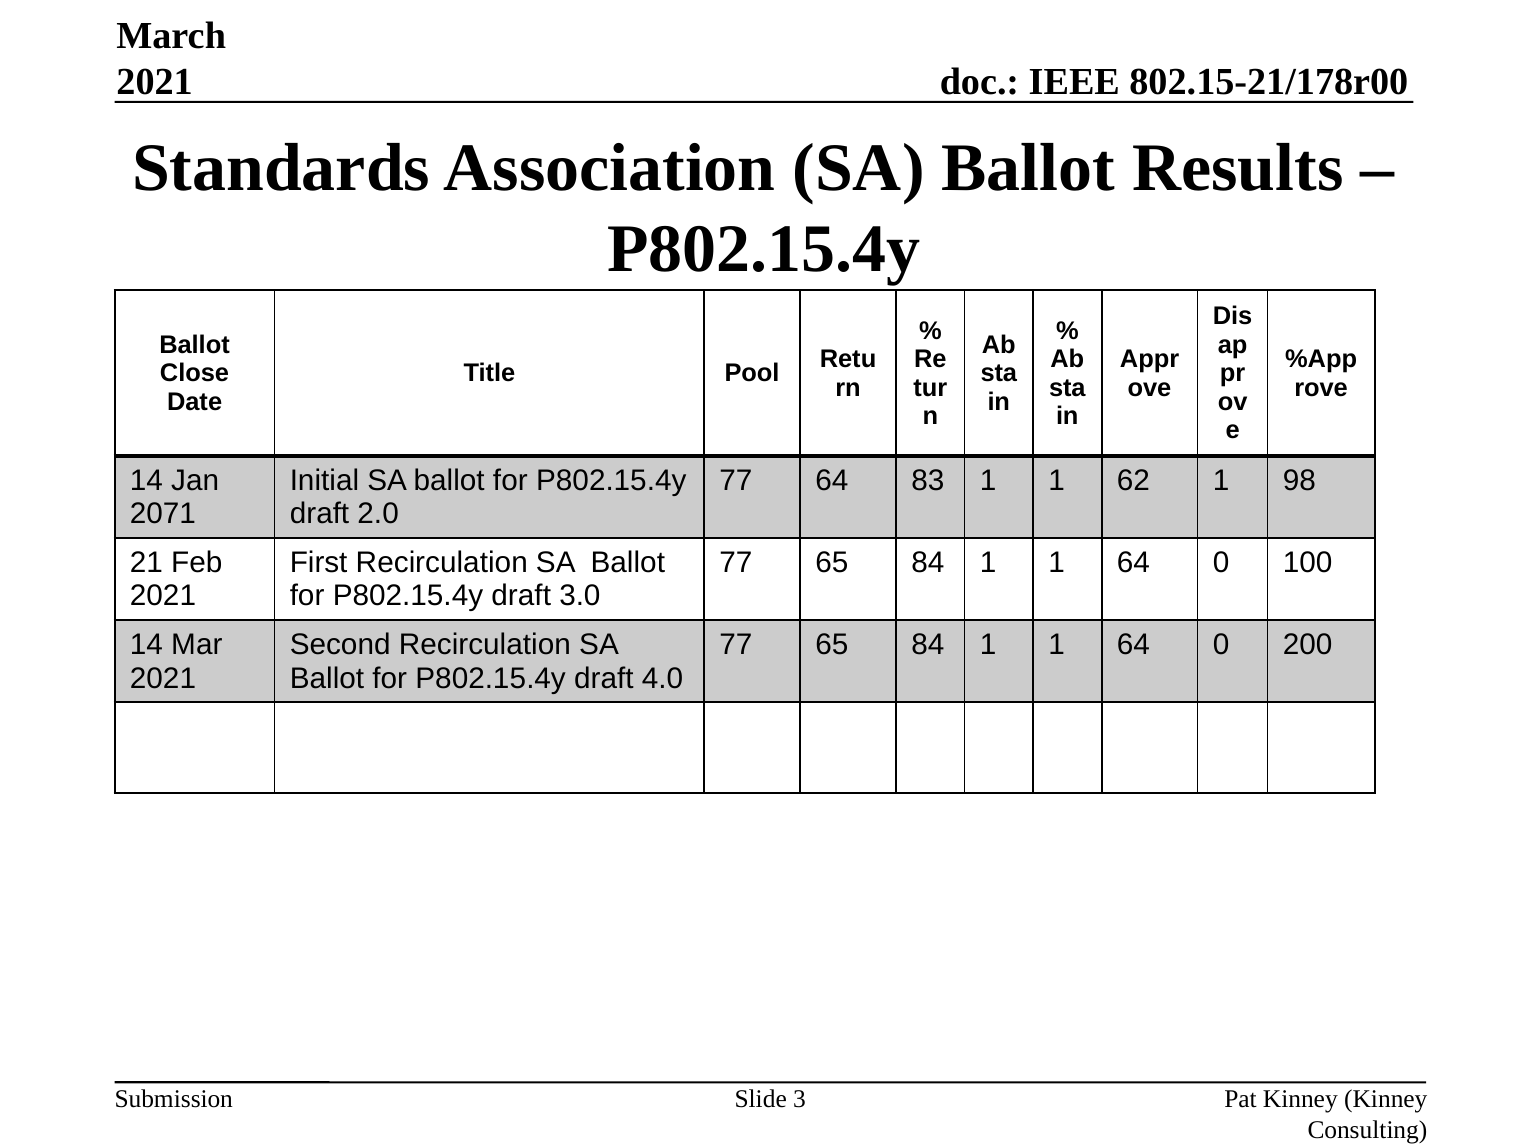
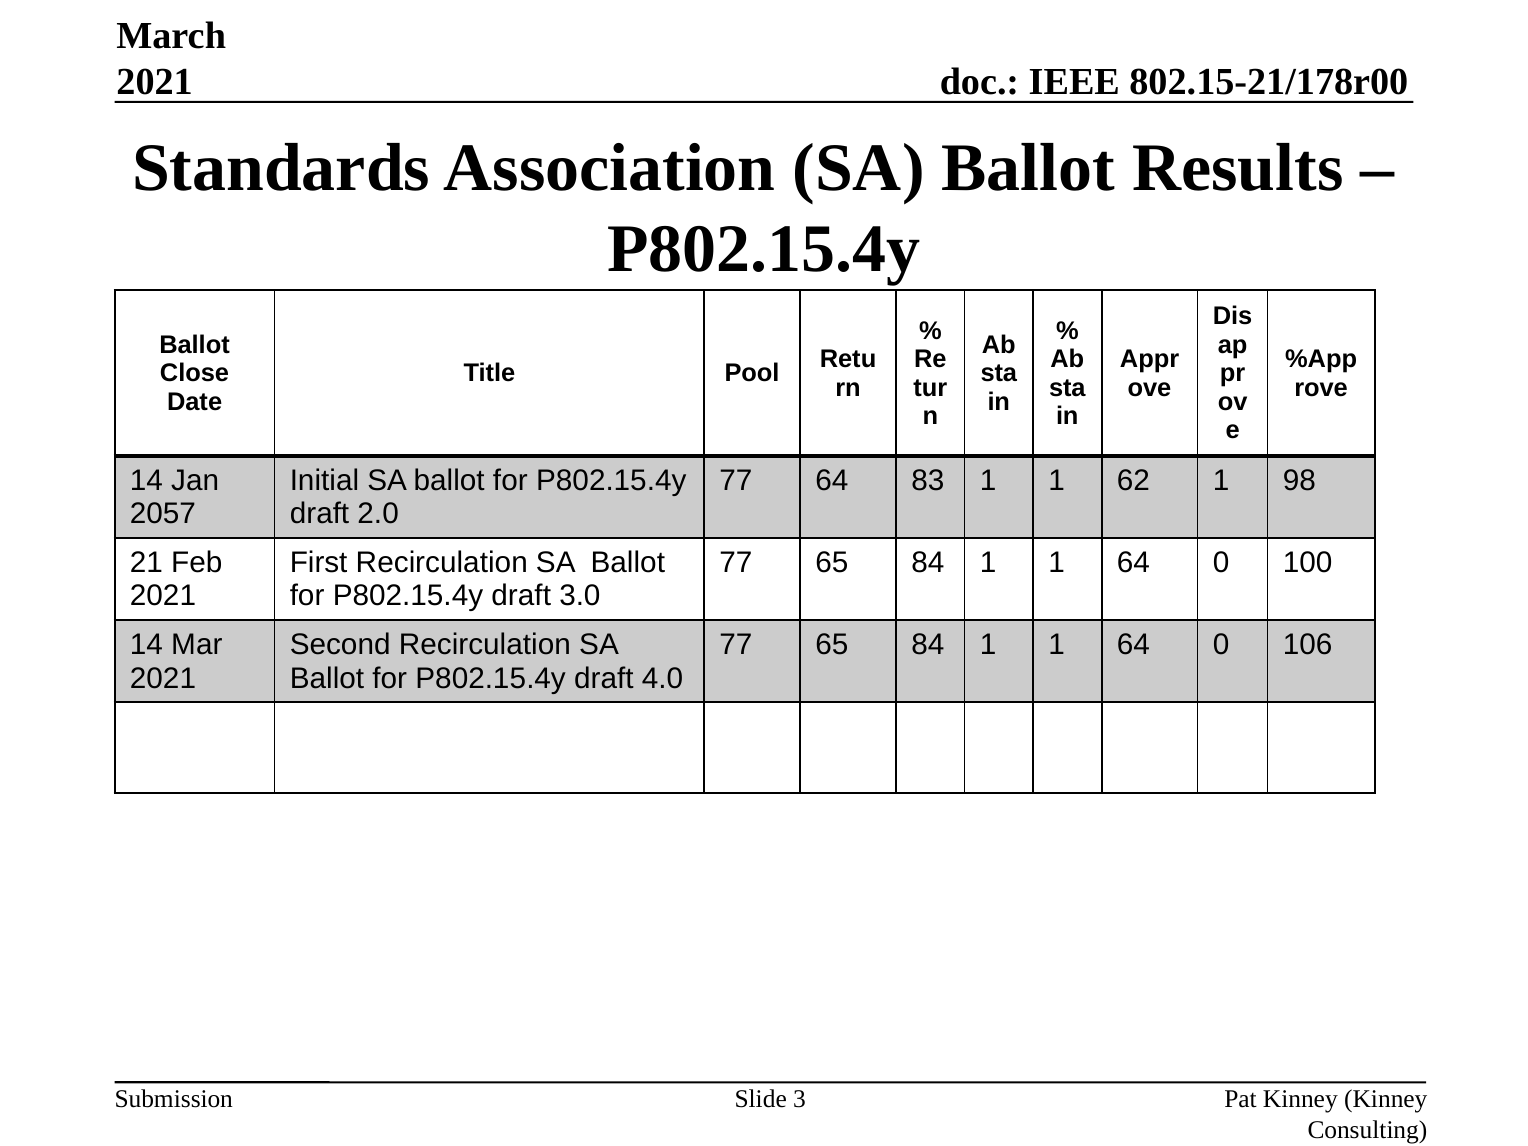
2071: 2071 -> 2057 (163, 514)
200: 200 -> 106 (1308, 645)
